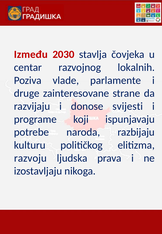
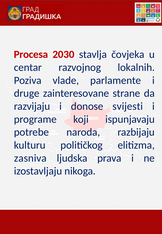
Između: Između -> Procesa (31, 54)
razvoju: razvoju -> zasniva (30, 158)
